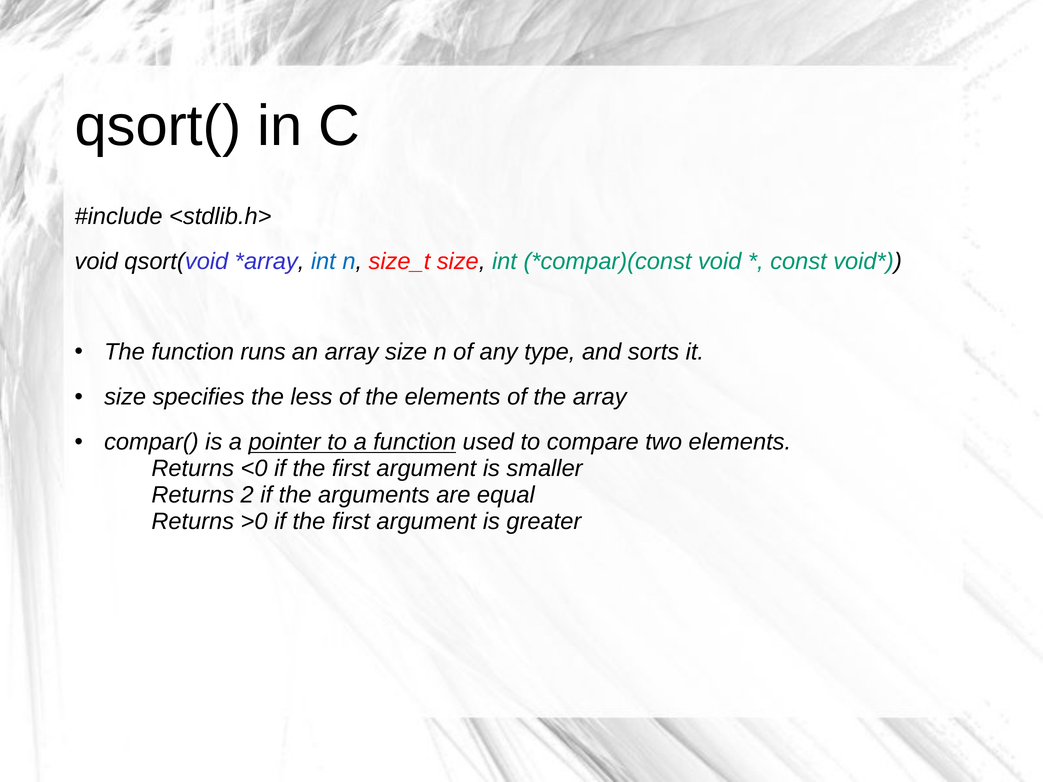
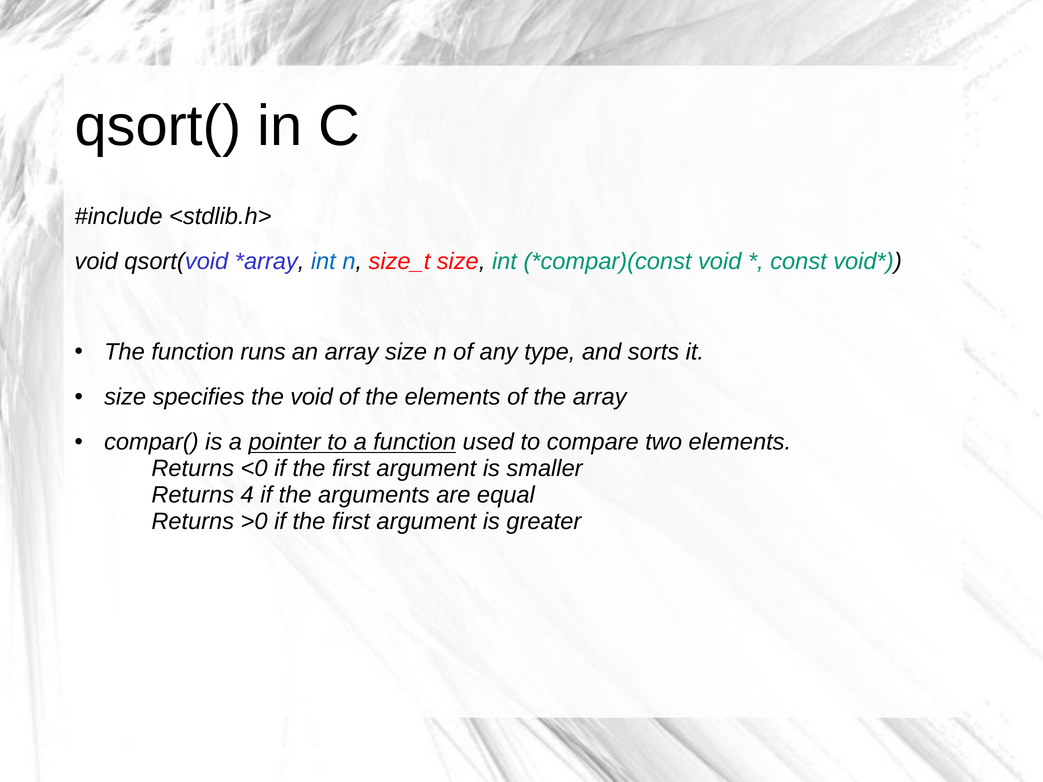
the less: less -> void (312, 397)
2: 2 -> 4 (247, 495)
